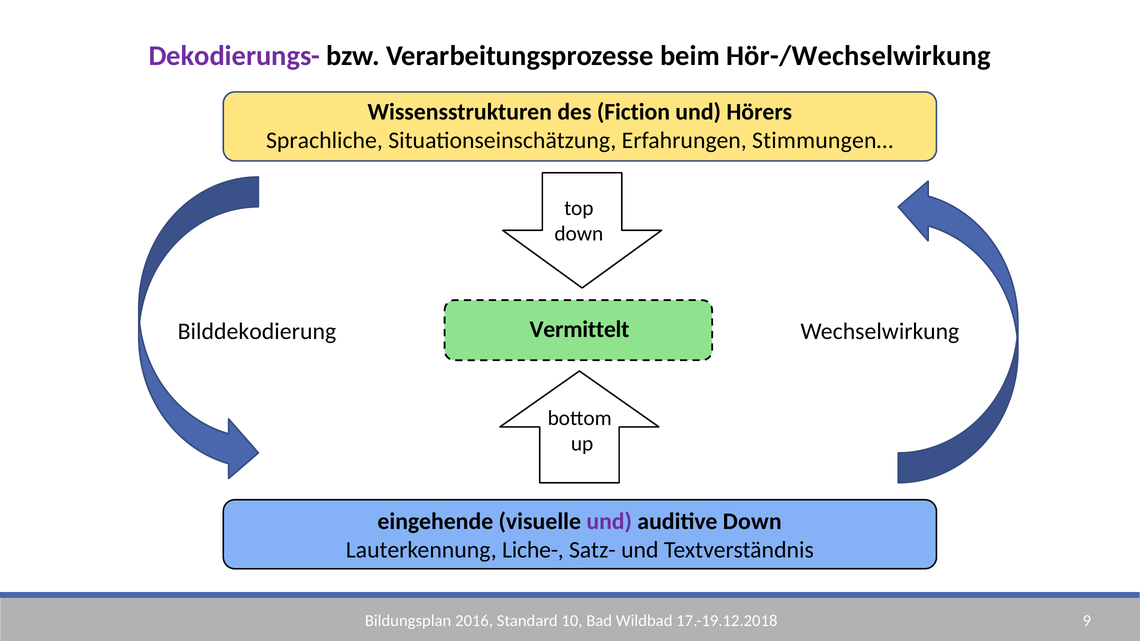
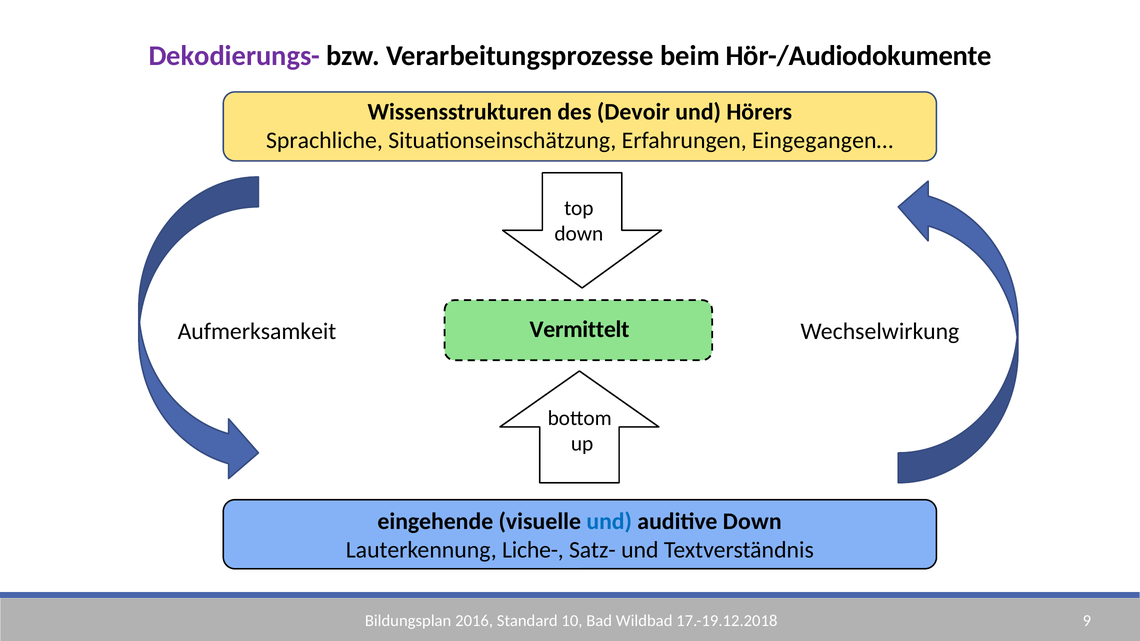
Hör-/Wechselwirkung: Hör-/Wechselwirkung -> Hör-/Audiodokumente (859, 56)
Fiction: Fiction -> Devoir (633, 112)
Stimmungen…: Stimmungen… -> Eingegangen… (823, 141)
Bilddekodierung: Bilddekodierung -> Aufmerksamkeit (257, 331)
und colour: purple -> blue (609, 521)
